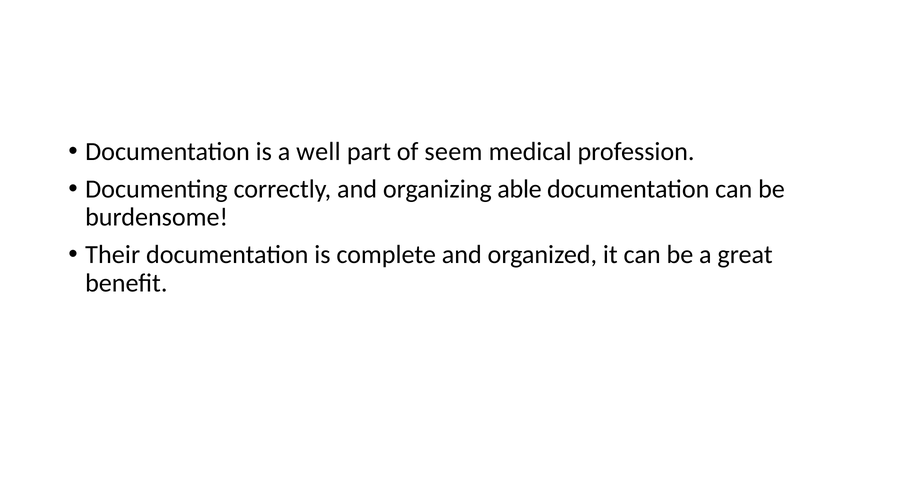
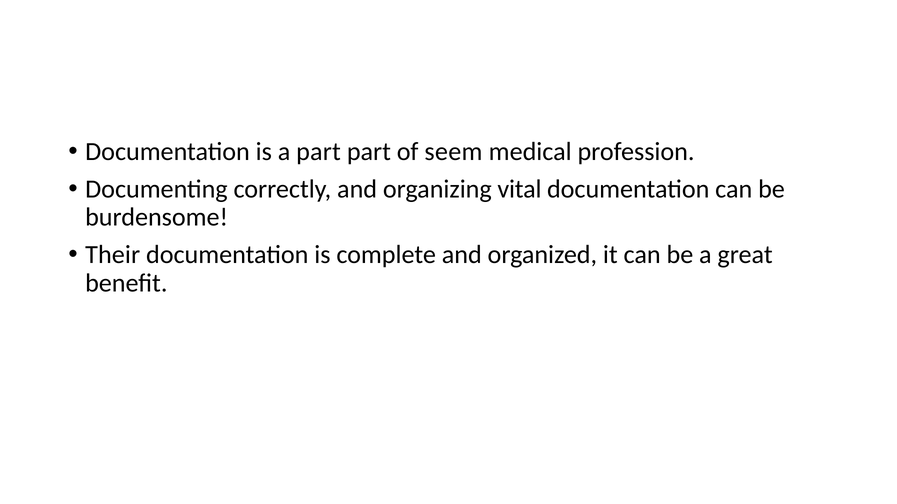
a well: well -> part (318, 152)
able: able -> vital (520, 189)
